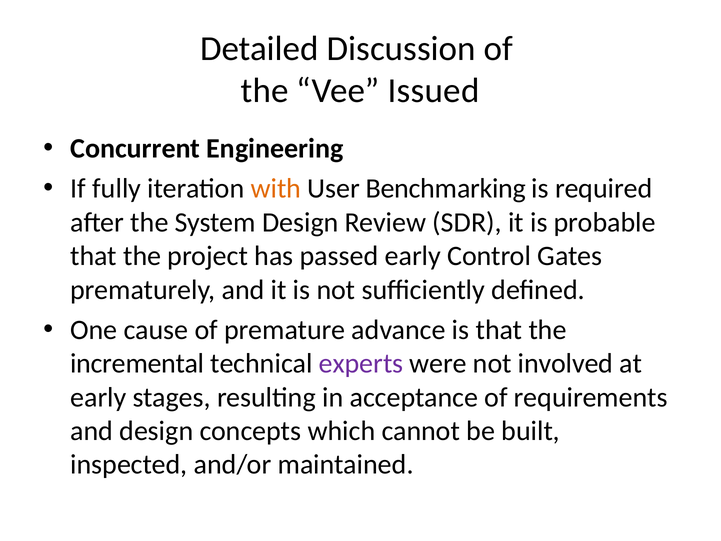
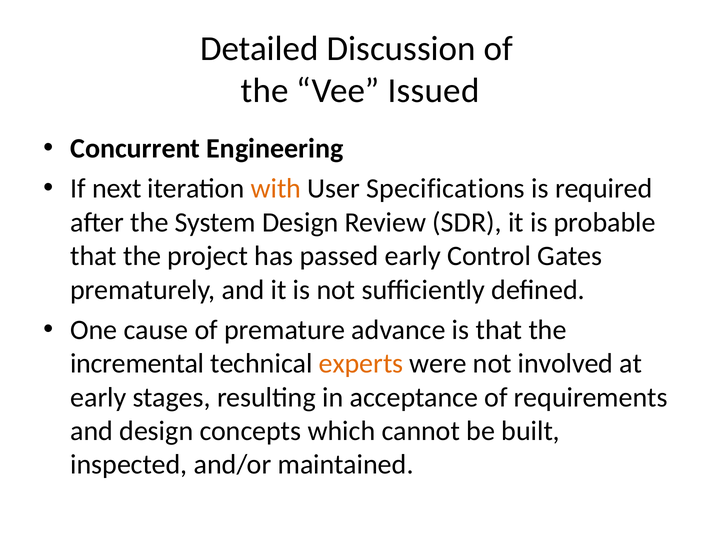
fully: fully -> next (117, 189)
Benchmarking: Benchmarking -> Specifications (446, 189)
experts colour: purple -> orange (361, 363)
